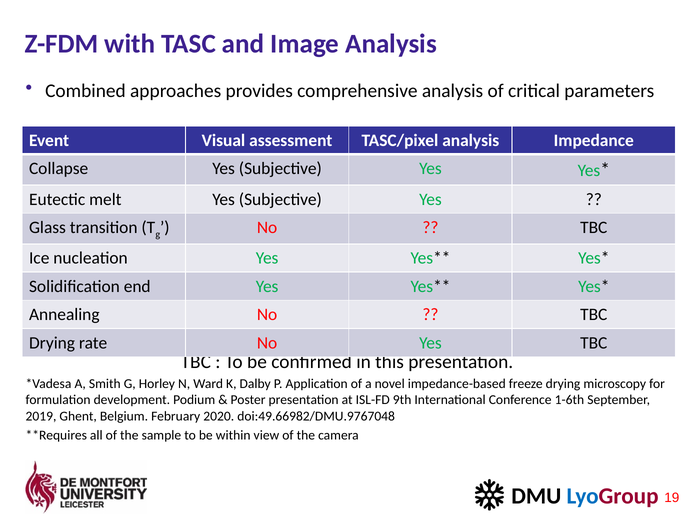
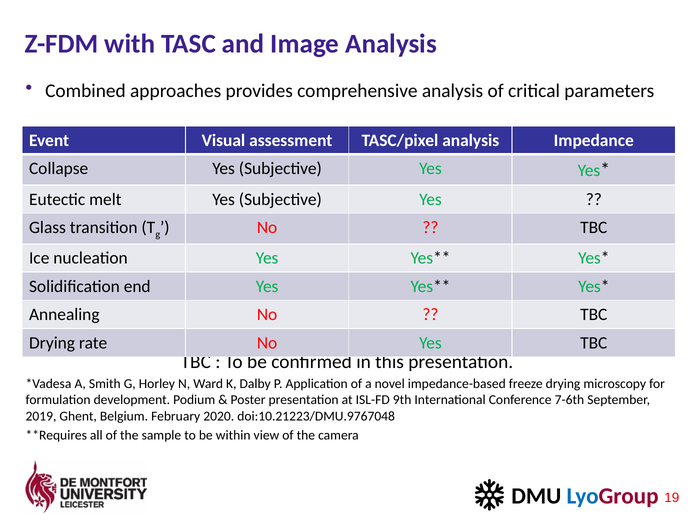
1-6th: 1-6th -> 7-6th (569, 400)
doi:49.66982/DMU.9767048: doi:49.66982/DMU.9767048 -> doi:10.21223/DMU.9767048 (316, 416)
